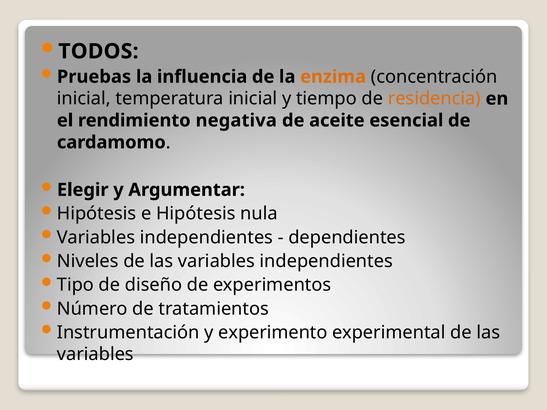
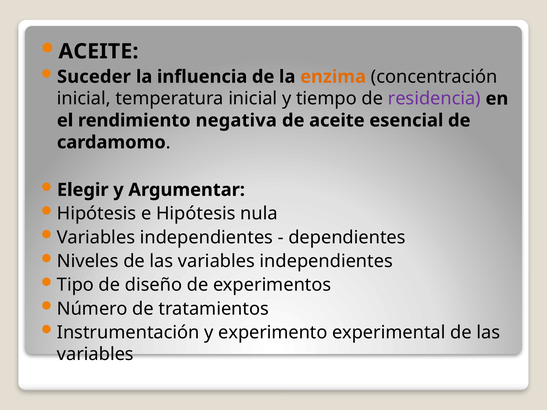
TODOS: TODOS -> ACEITE (98, 51)
Pruebas: Pruebas -> Suceder (94, 77)
residencia colour: orange -> purple (434, 99)
